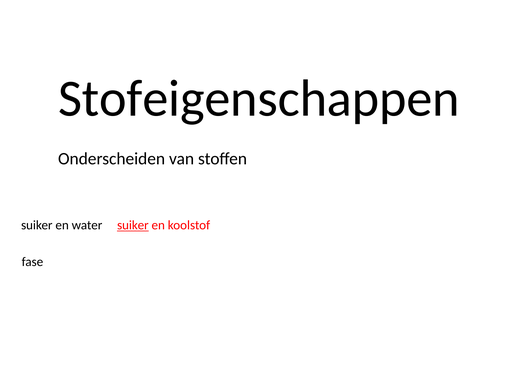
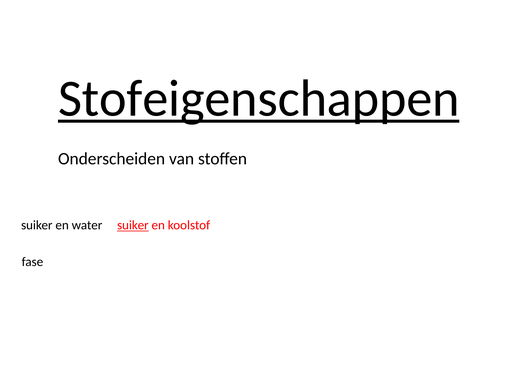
Stofeigenschappen underline: none -> present (259, 98)
